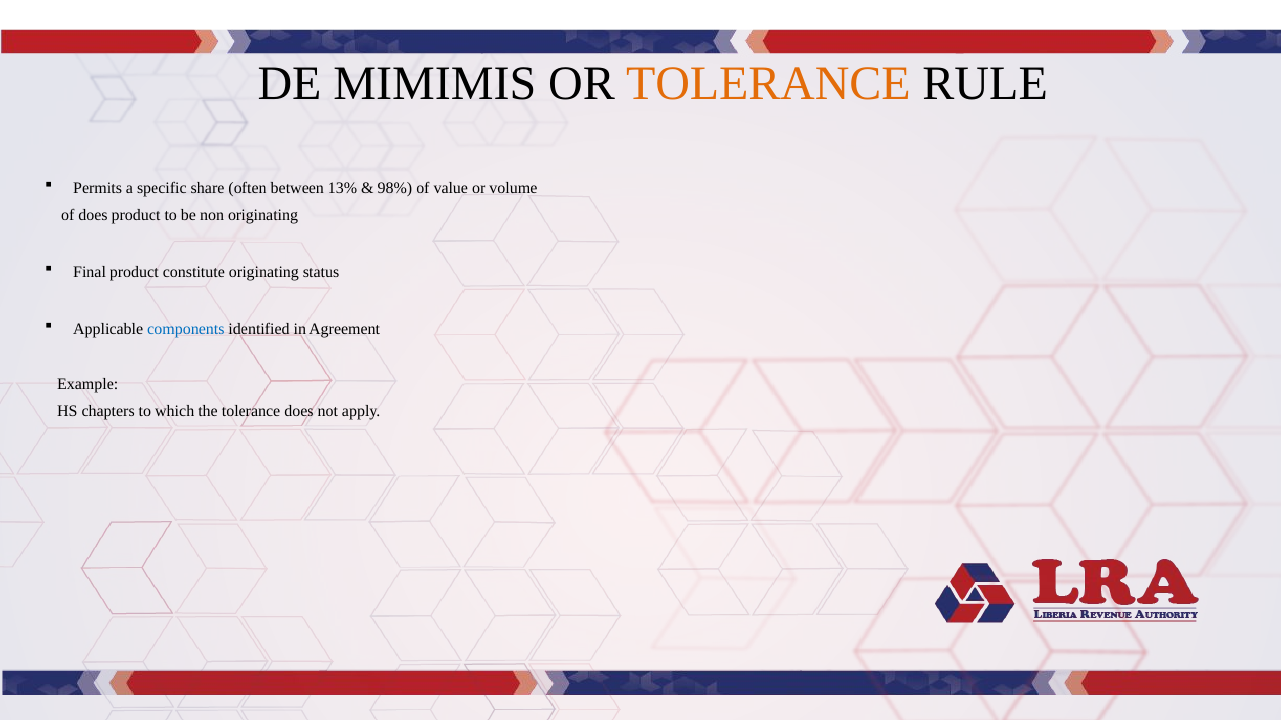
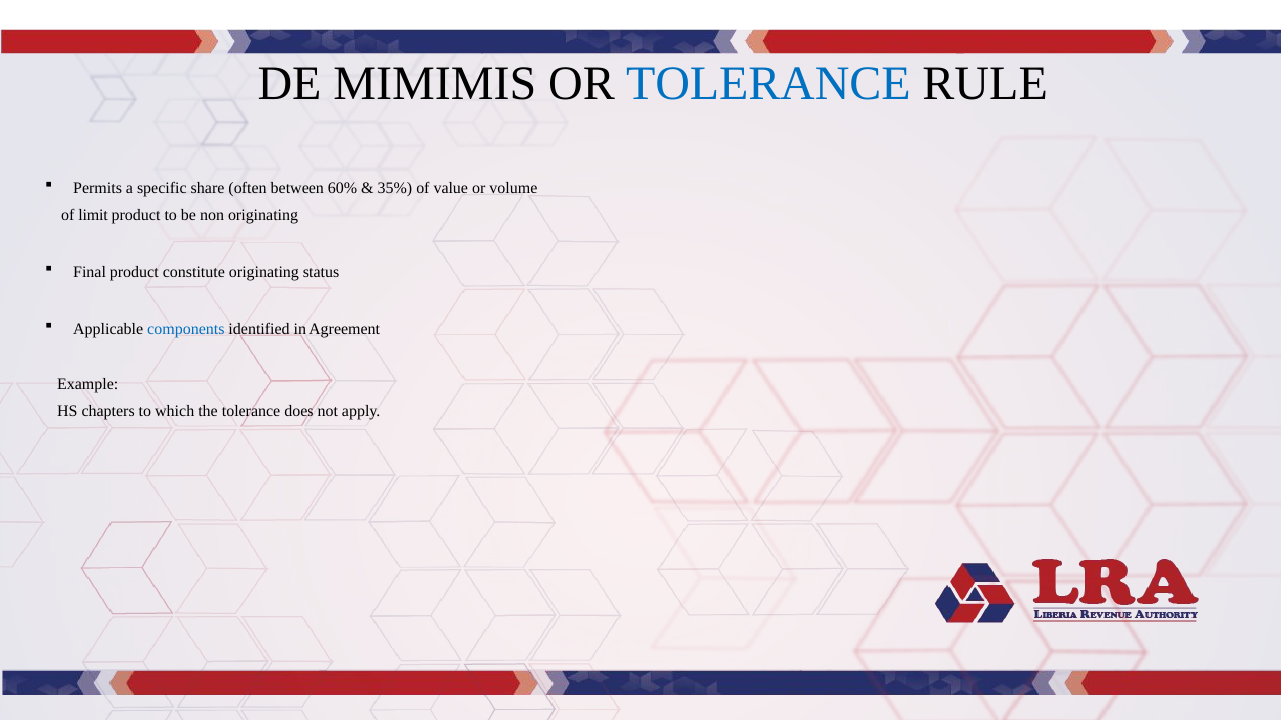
TOLERANCE colour: orange -> blue (768, 84)
13%: 13% -> 60% (343, 188)
98%: 98% -> 35% (395, 188)
of does: does -> limit (93, 216)
